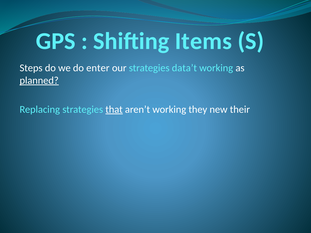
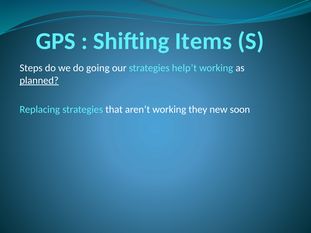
enter: enter -> going (98, 68)
data’t: data’t -> help’t (184, 68)
that underline: present -> none (114, 110)
their: their -> soon (240, 110)
